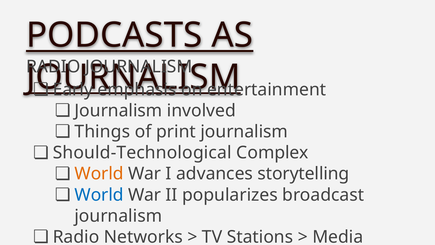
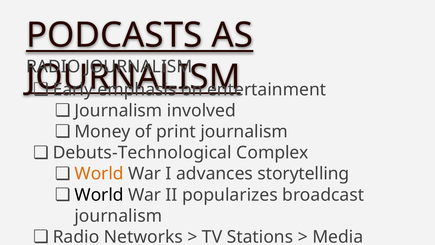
Things: Things -> Money (102, 132)
Should-Technological: Should-Technological -> Debuts-Technological (142, 153)
World colour: blue -> black (99, 195)
